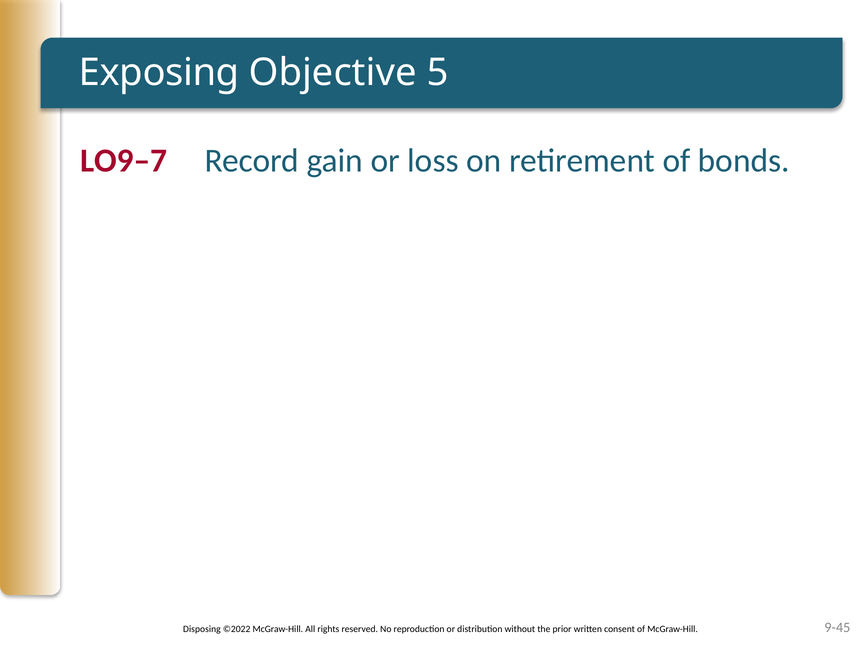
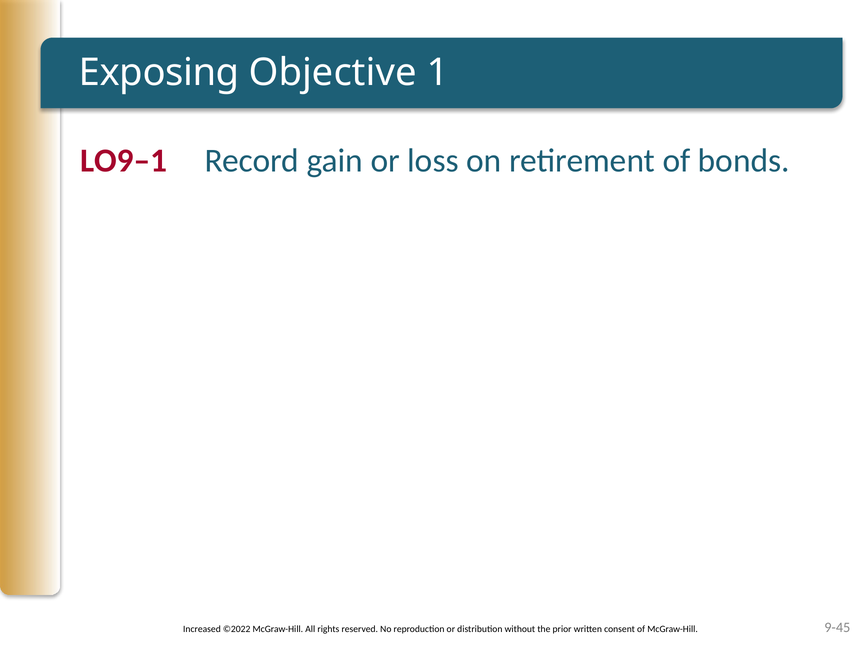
5: 5 -> 1 (438, 73)
LO9–7: LO9–7 -> LO9–1 (124, 161)
Disposing: Disposing -> Increased (202, 629)
